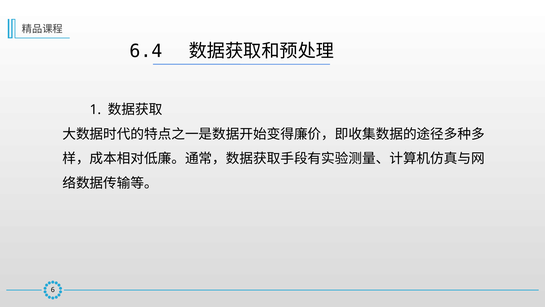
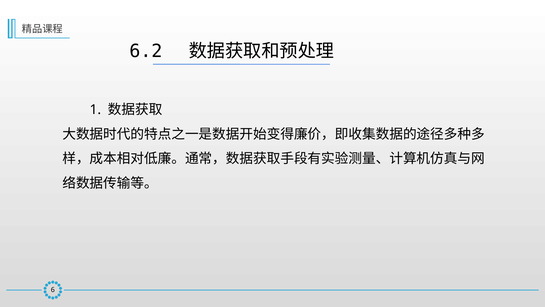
6.4: 6.4 -> 6.2 (146, 51)
